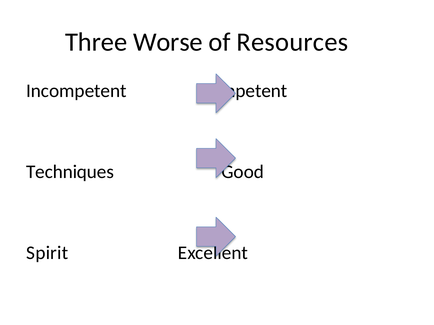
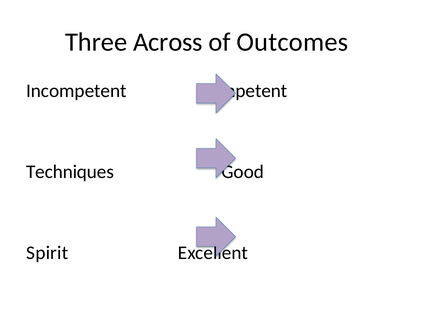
Worse: Worse -> Across (168, 42)
Resources: Resources -> Outcomes (292, 42)
